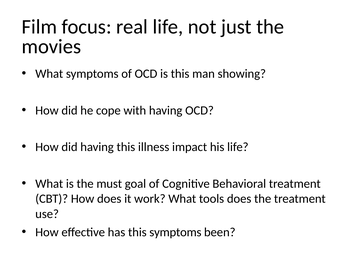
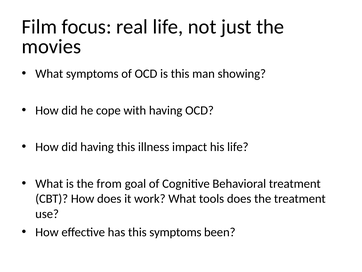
must: must -> from (109, 183)
